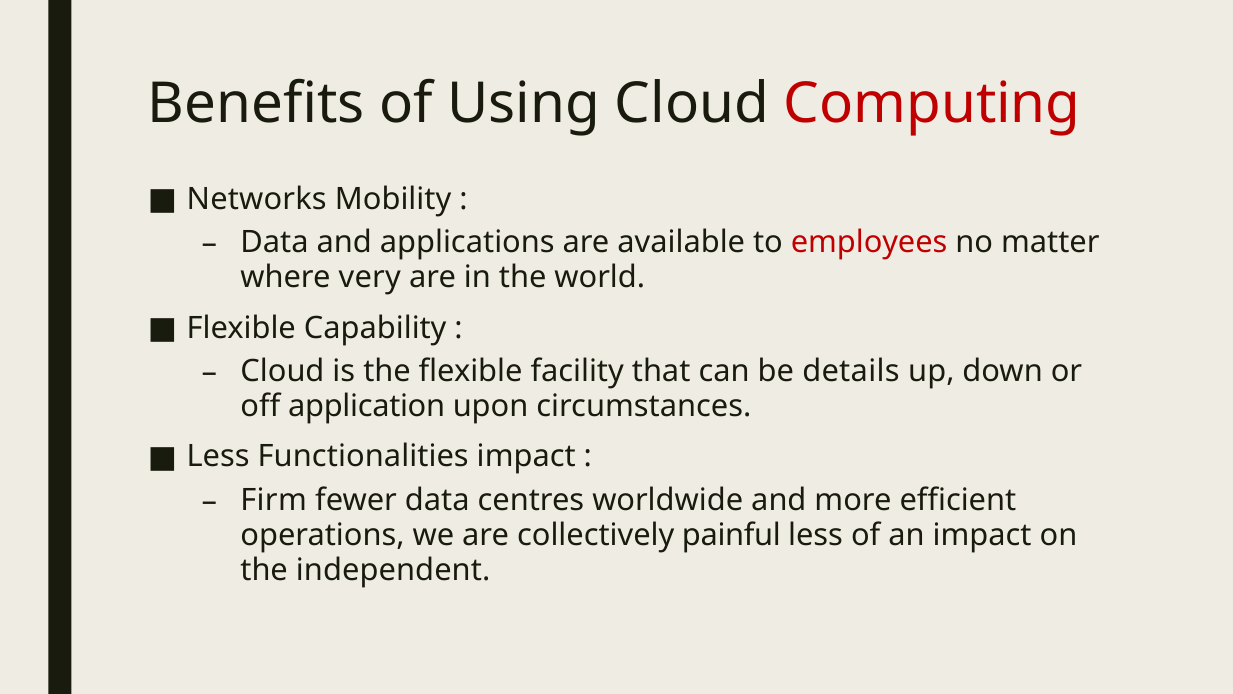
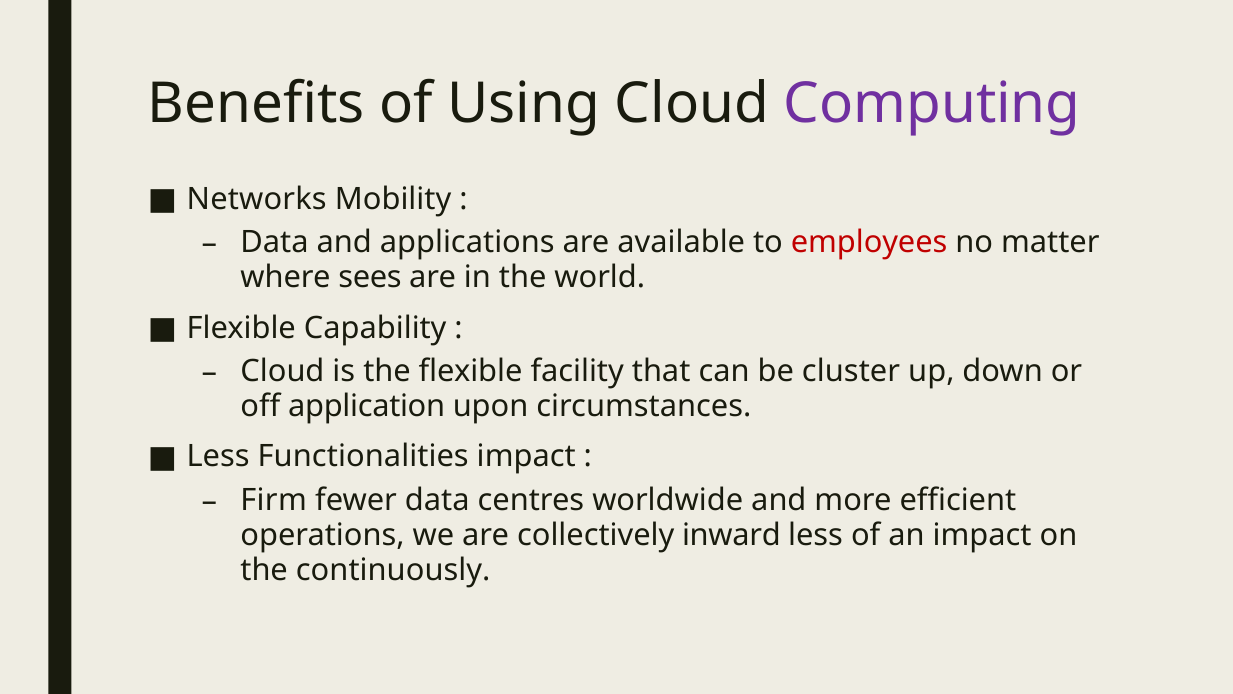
Computing colour: red -> purple (932, 104)
very: very -> sees (370, 277)
details: details -> cluster (851, 371)
painful: painful -> inward (731, 535)
independent: independent -> continuously (393, 570)
